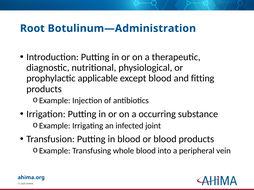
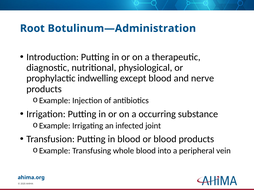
applicable: applicable -> indwelling (98, 79)
fitting: fitting -> nerve (203, 79)
